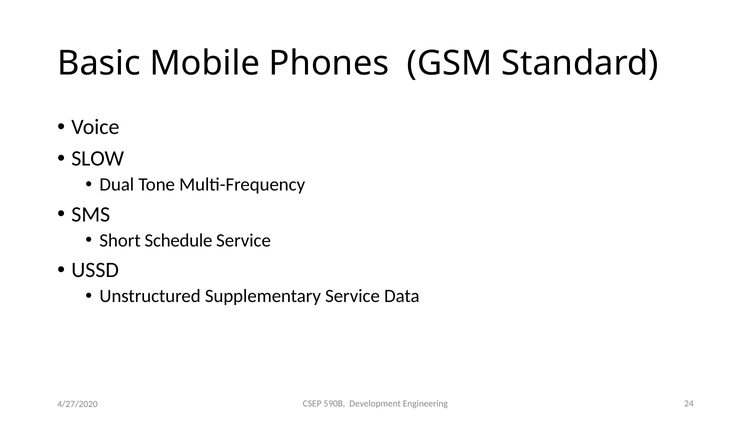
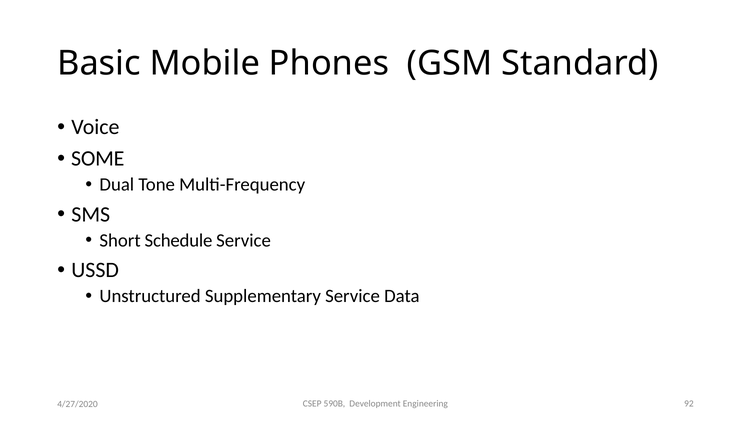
SLOW: SLOW -> SOME (98, 158)
24: 24 -> 92 (689, 403)
